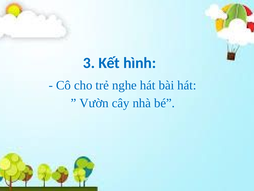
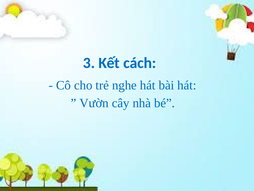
hình: hình -> cách (140, 63)
